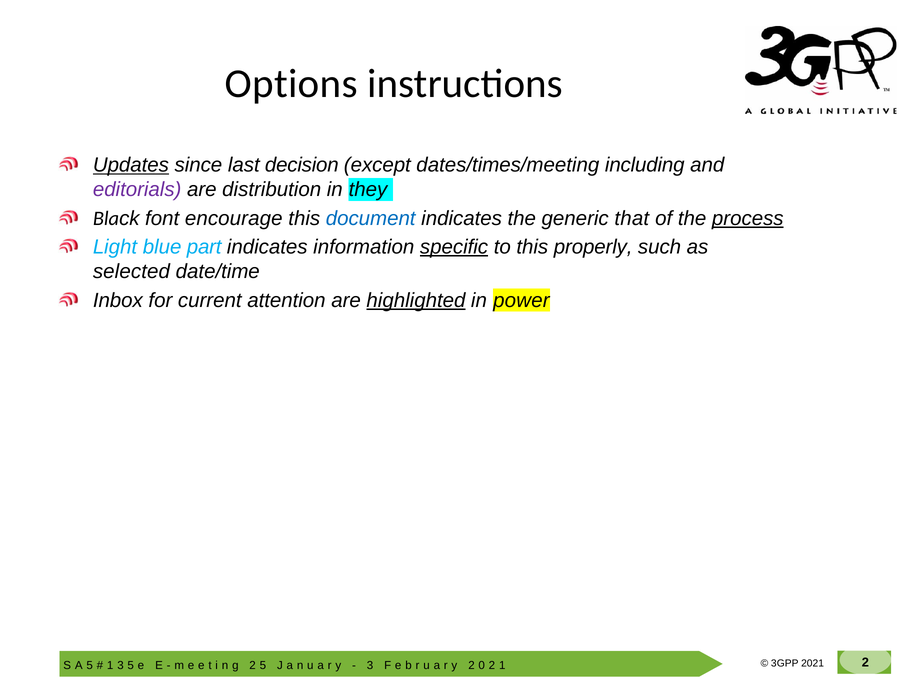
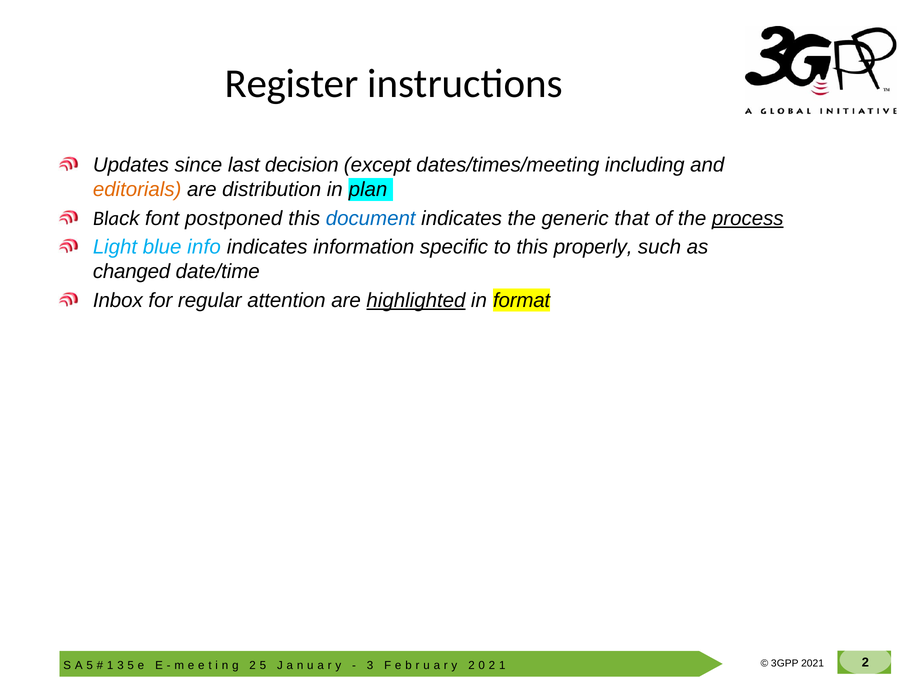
Options: Options -> Register (291, 84)
Updates underline: present -> none (131, 165)
editorials colour: purple -> orange (137, 190)
they: they -> plan (368, 190)
encourage: encourage -> postponed (234, 218)
part: part -> info (204, 247)
specific underline: present -> none (454, 247)
selected: selected -> changed (132, 272)
current: current -> regular (210, 300)
power: power -> format (522, 300)
